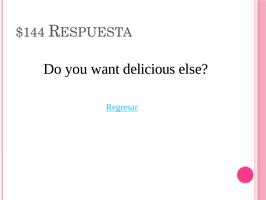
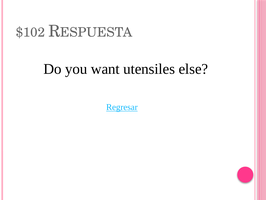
$144: $144 -> $102 (30, 32)
delicious: delicious -> utensiles (149, 69)
